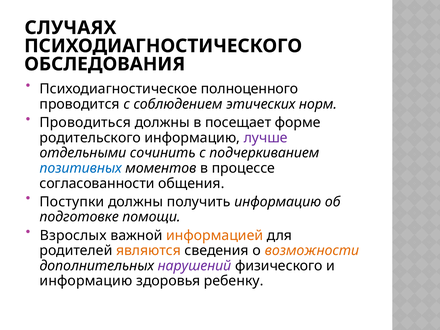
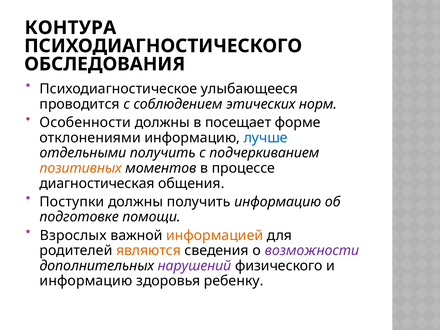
СЛУЧАЯХ: СЛУЧАЯХ -> КОНТУРА (70, 28)
полноценного: полноценного -> улыбающееся (249, 89)
Проводиться: Проводиться -> Особенности (85, 123)
родительского: родительского -> отклонениями (90, 138)
лучше colour: purple -> blue (266, 138)
отдельными сочинить: сочинить -> получить (163, 153)
позитивных colour: blue -> orange (81, 168)
согласованности: согласованности -> диагностическая (97, 183)
возможности colour: orange -> purple (312, 251)
